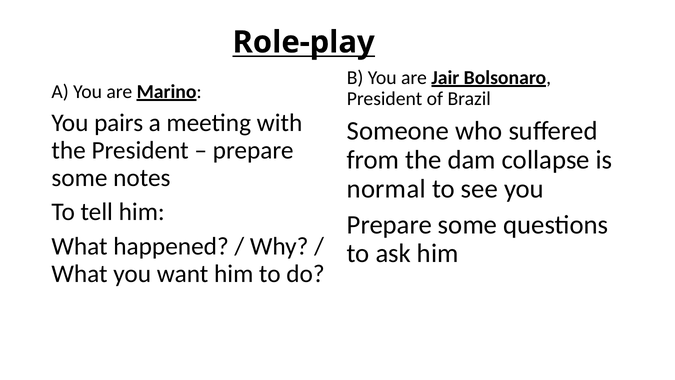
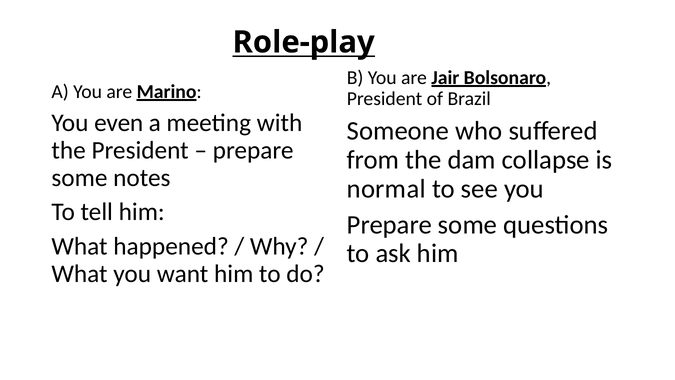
pairs: pairs -> even (119, 123)
